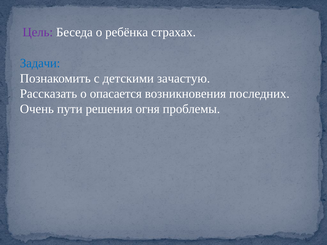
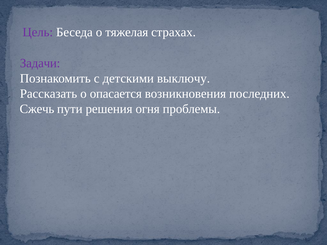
ребёнка: ребёнка -> тяжелая (127, 32)
Задачи colour: blue -> purple (40, 63)
зачастую: зачастую -> выключу (184, 78)
Очень: Очень -> Сжечь (37, 109)
